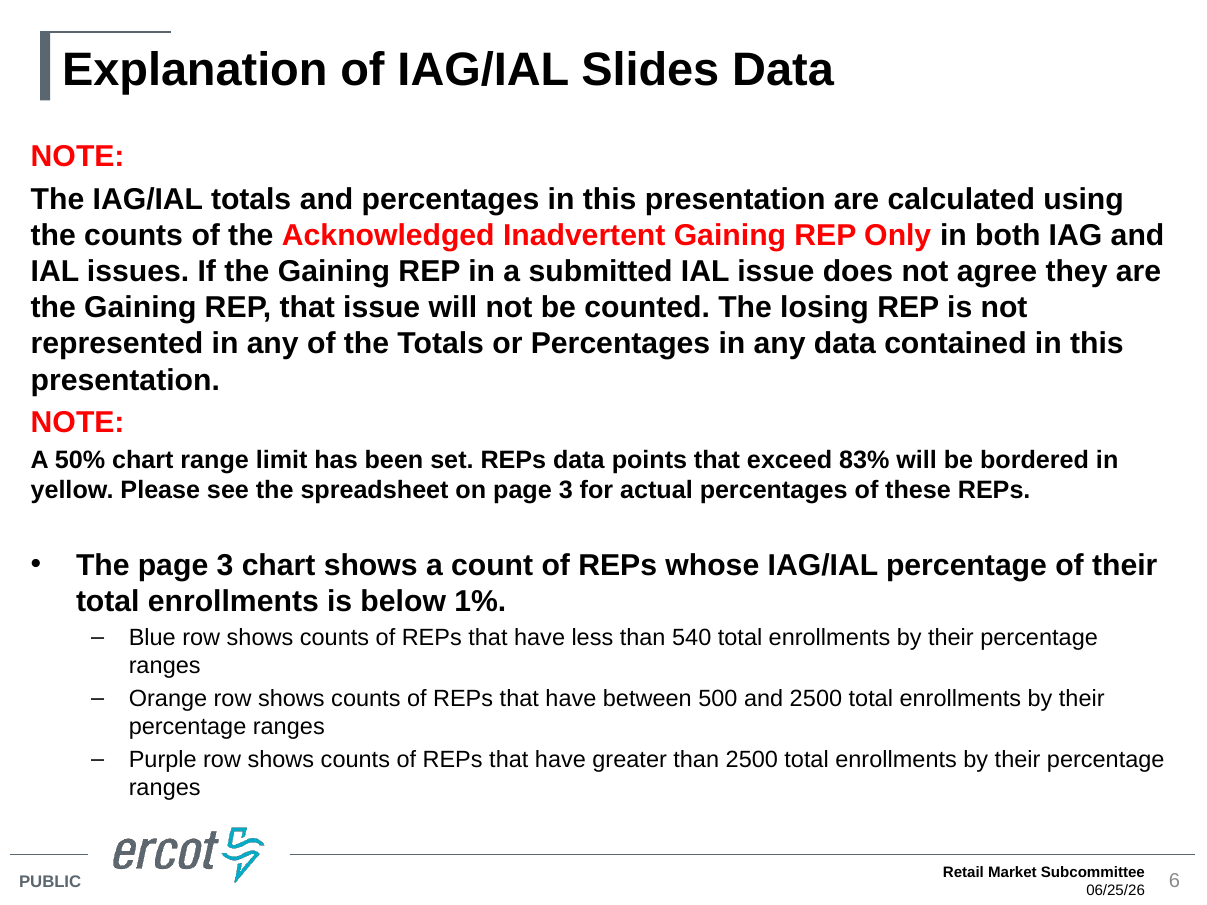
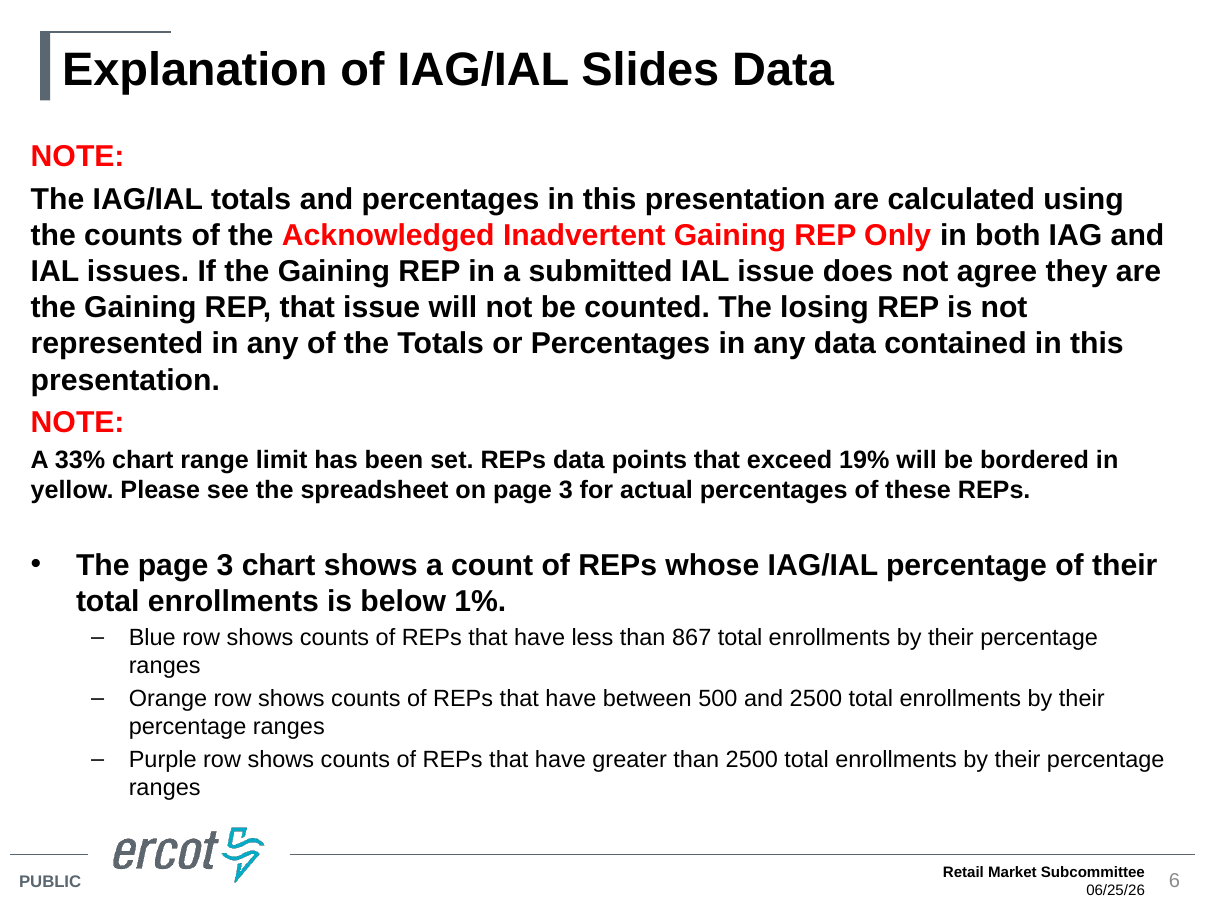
50%: 50% -> 33% (80, 460)
83%: 83% -> 19% (864, 460)
540: 540 -> 867 (692, 638)
